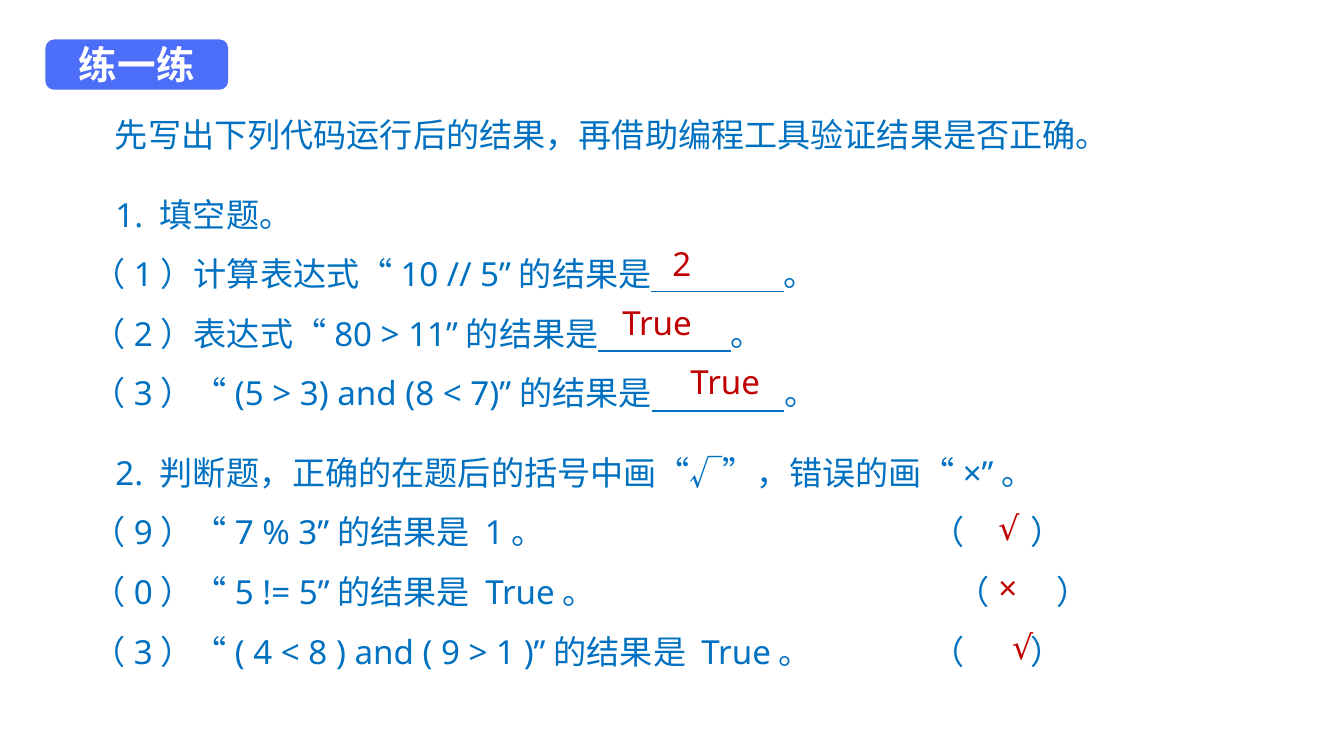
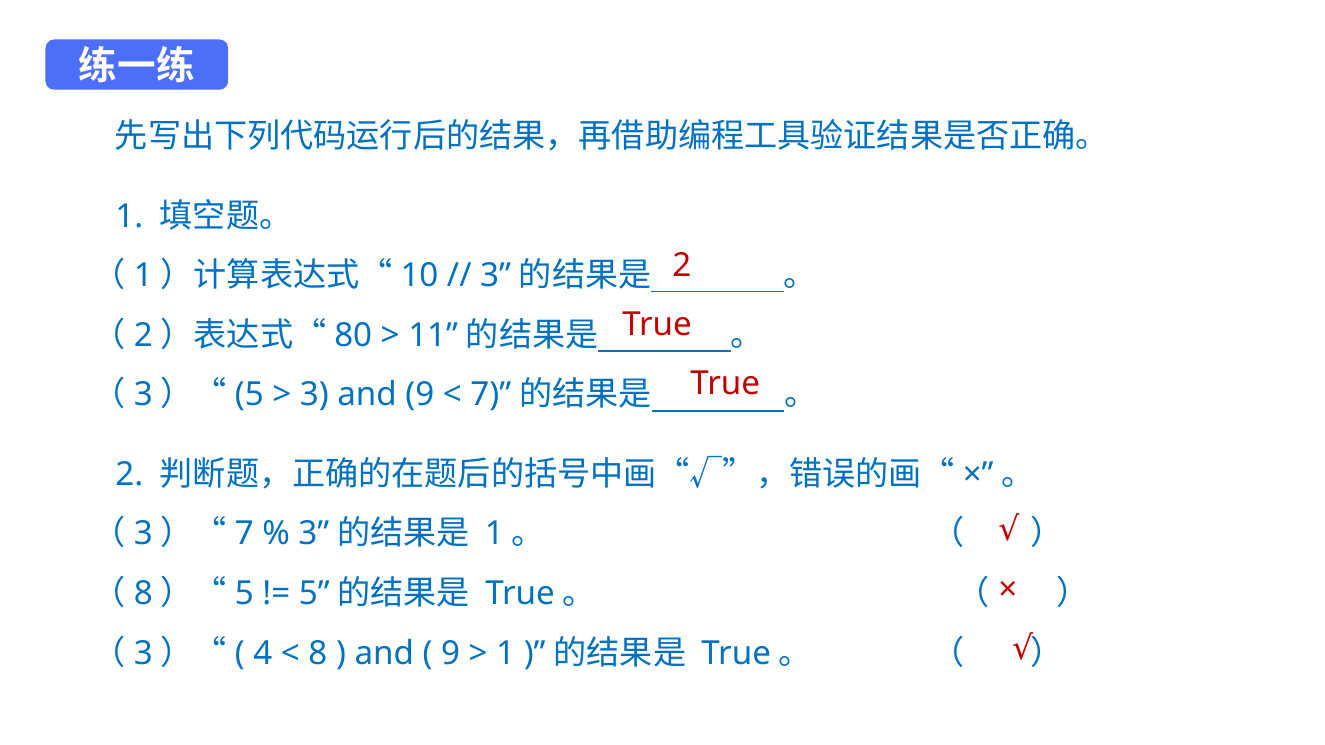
5: 5 -> 3 (496, 276)
and 8: 8 -> 9 (420, 395)
9: 9 -> 3 (143, 534)
0: 0 -> 8 (143, 594)
